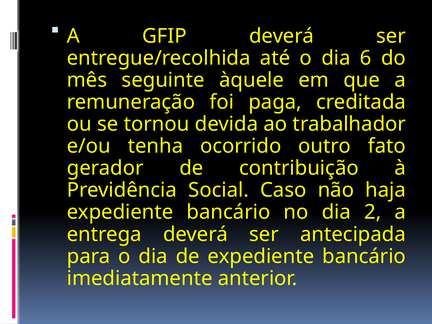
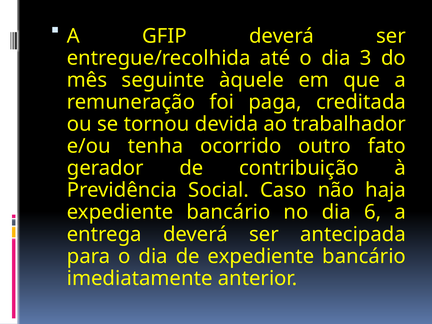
6: 6 -> 3 (366, 58)
2: 2 -> 6 (373, 212)
